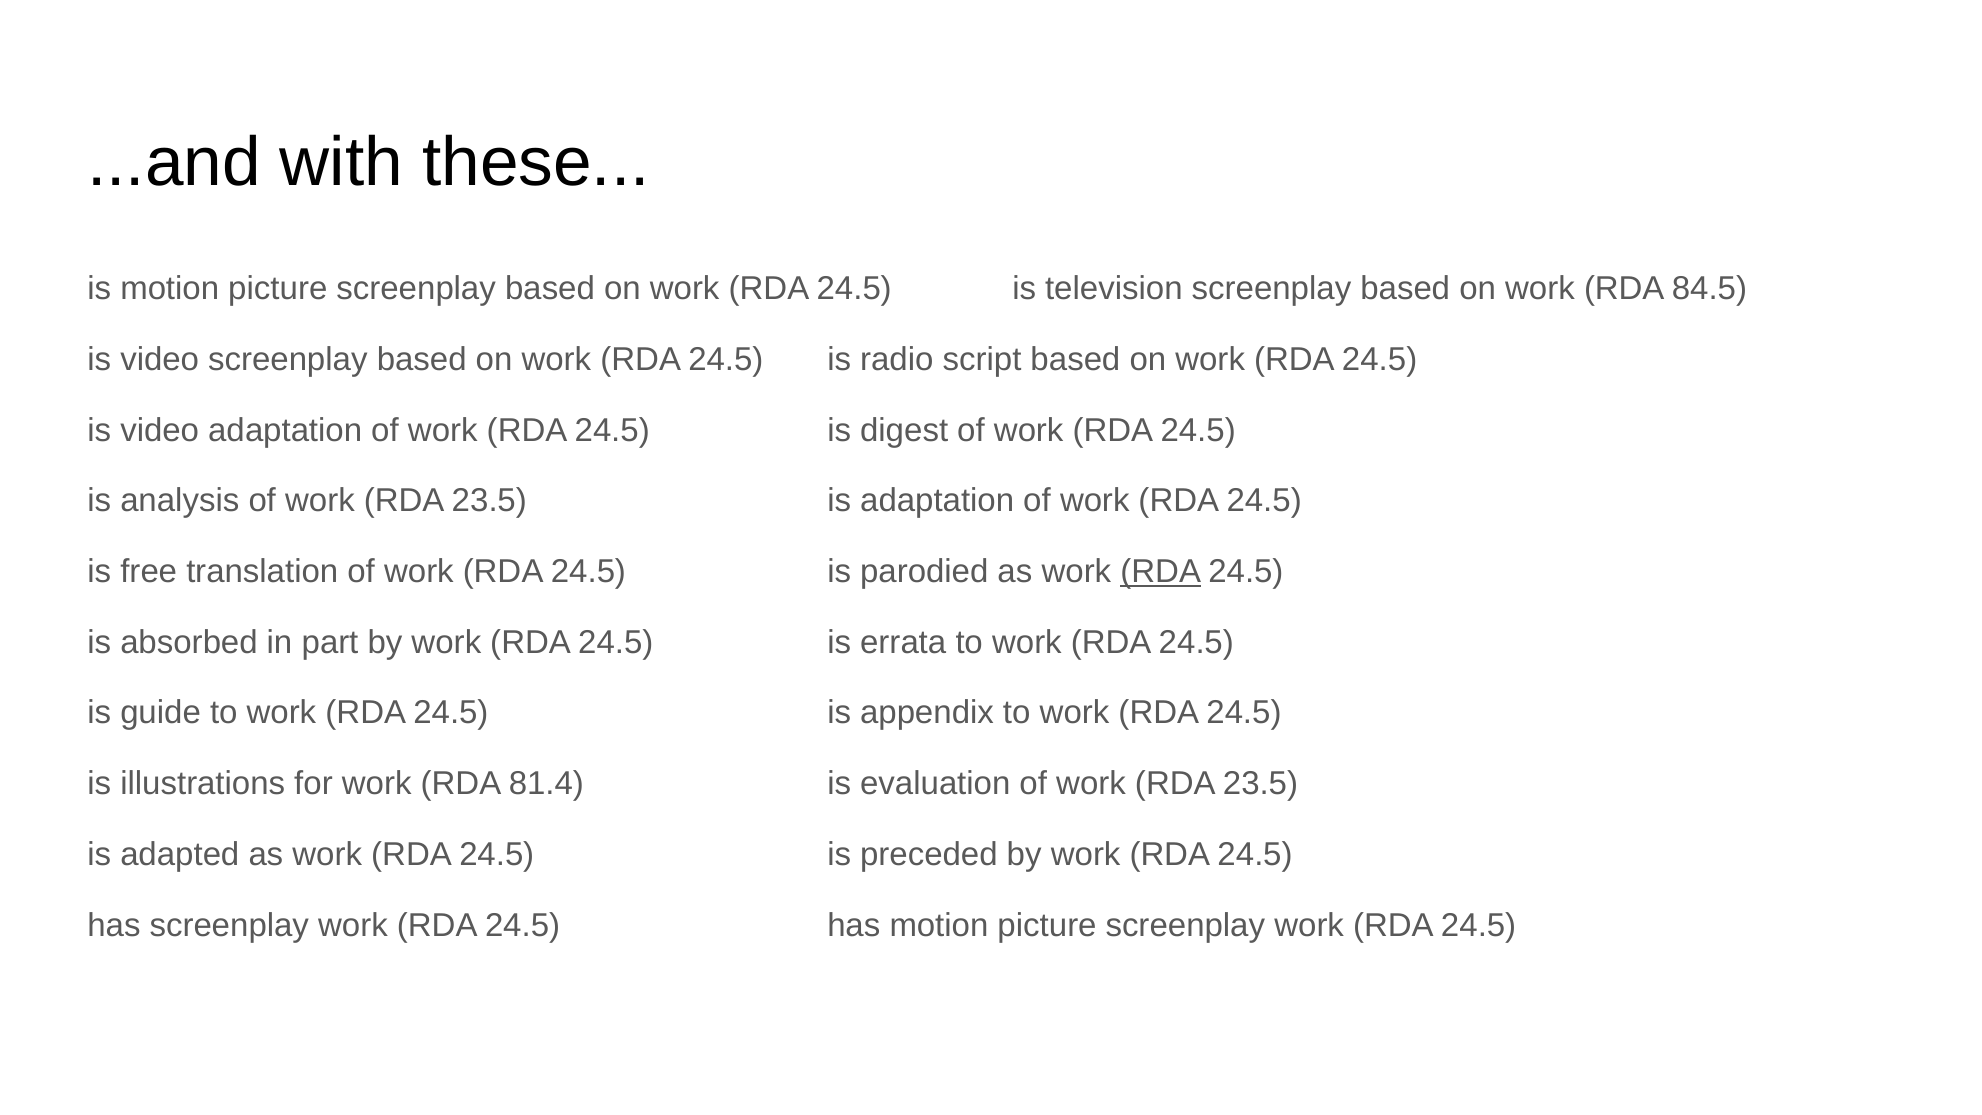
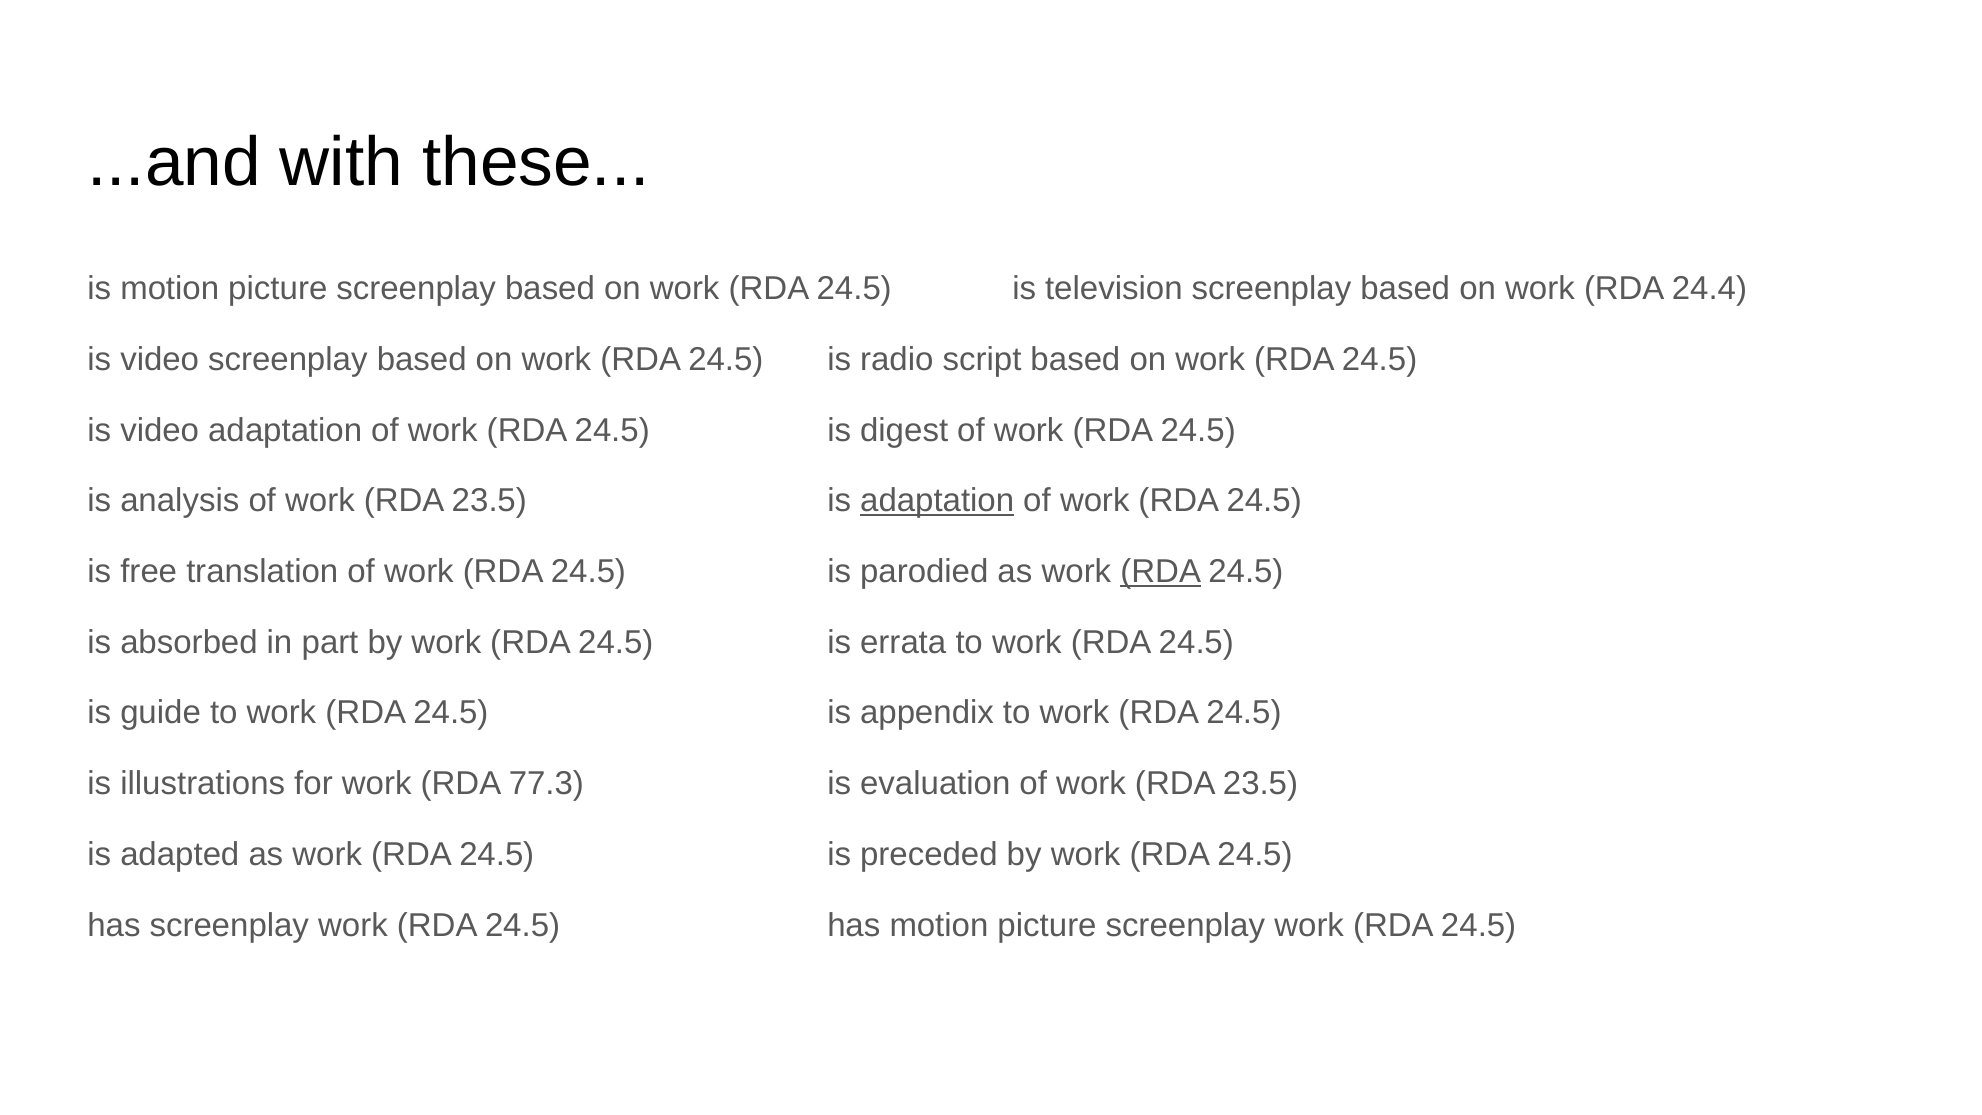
84.5: 84.5 -> 24.4 (1709, 289)
adaptation underline: none -> present (937, 501)
81.4: 81.4 -> 77.3 (546, 784)
